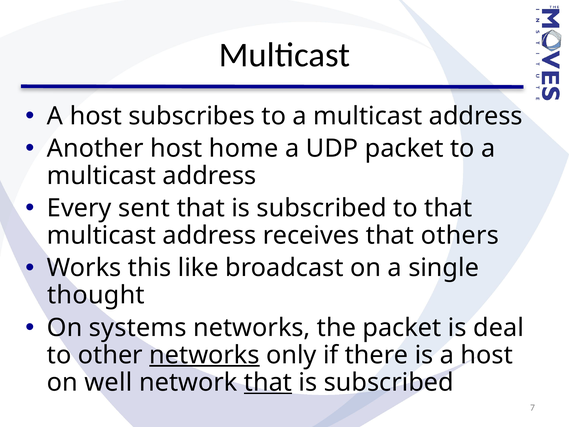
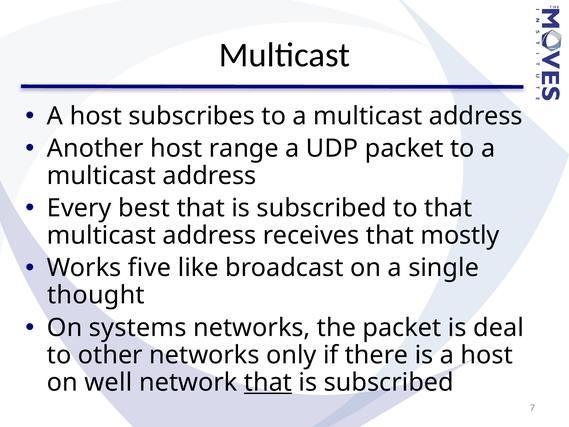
home: home -> range (244, 148)
sent: sent -> best (144, 208)
others: others -> mostly (460, 235)
this: this -> five (150, 268)
networks underline: present -> none (204, 355)
